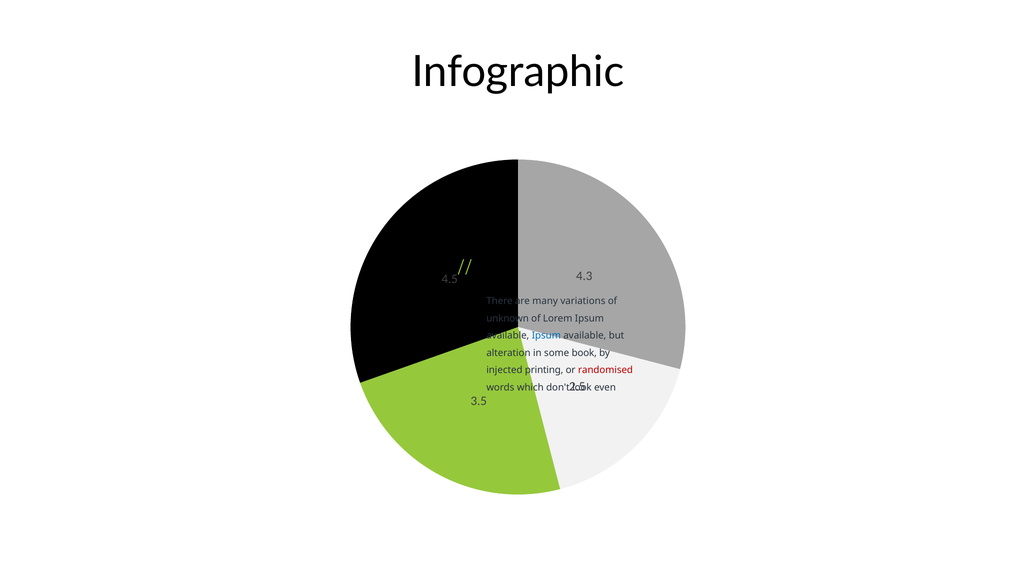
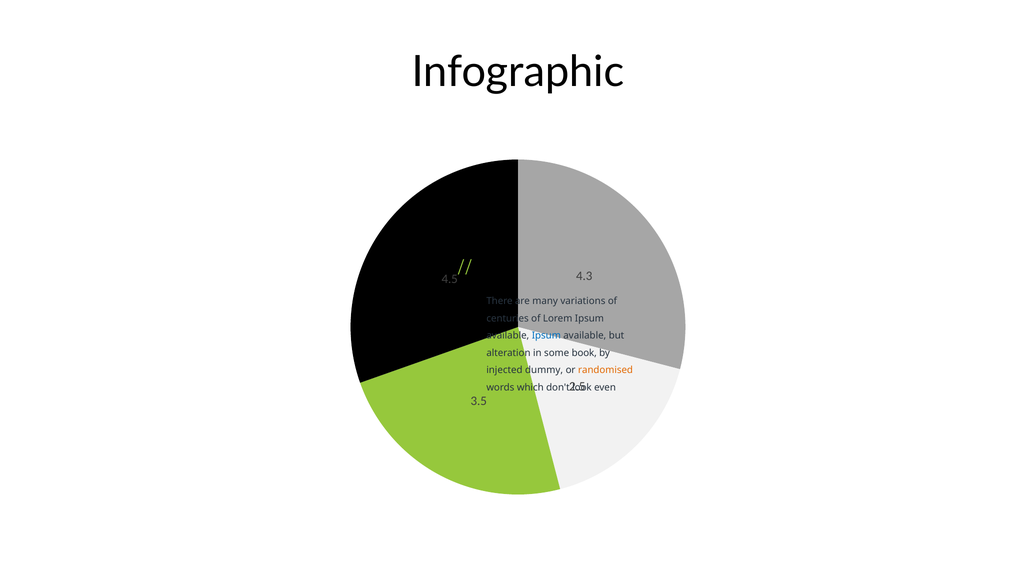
unknown: unknown -> centuries (508, 318)
printing: printing -> dummy (544, 370)
randomised colour: red -> orange (606, 370)
